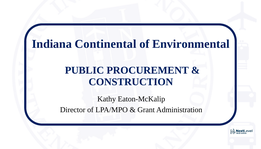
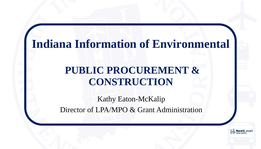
Continental: Continental -> Information (106, 44)
